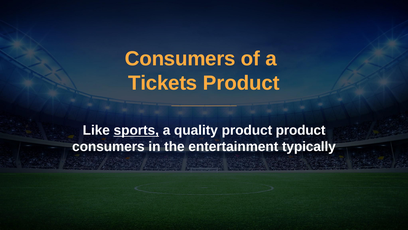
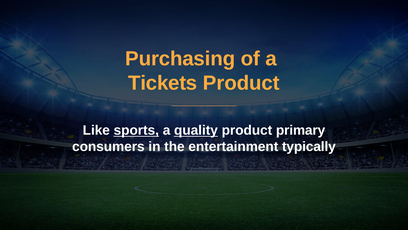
Consumers: Consumers -> Purchasing (180, 59)
quality underline: none -> present (196, 130)
product product: product -> primary (301, 130)
